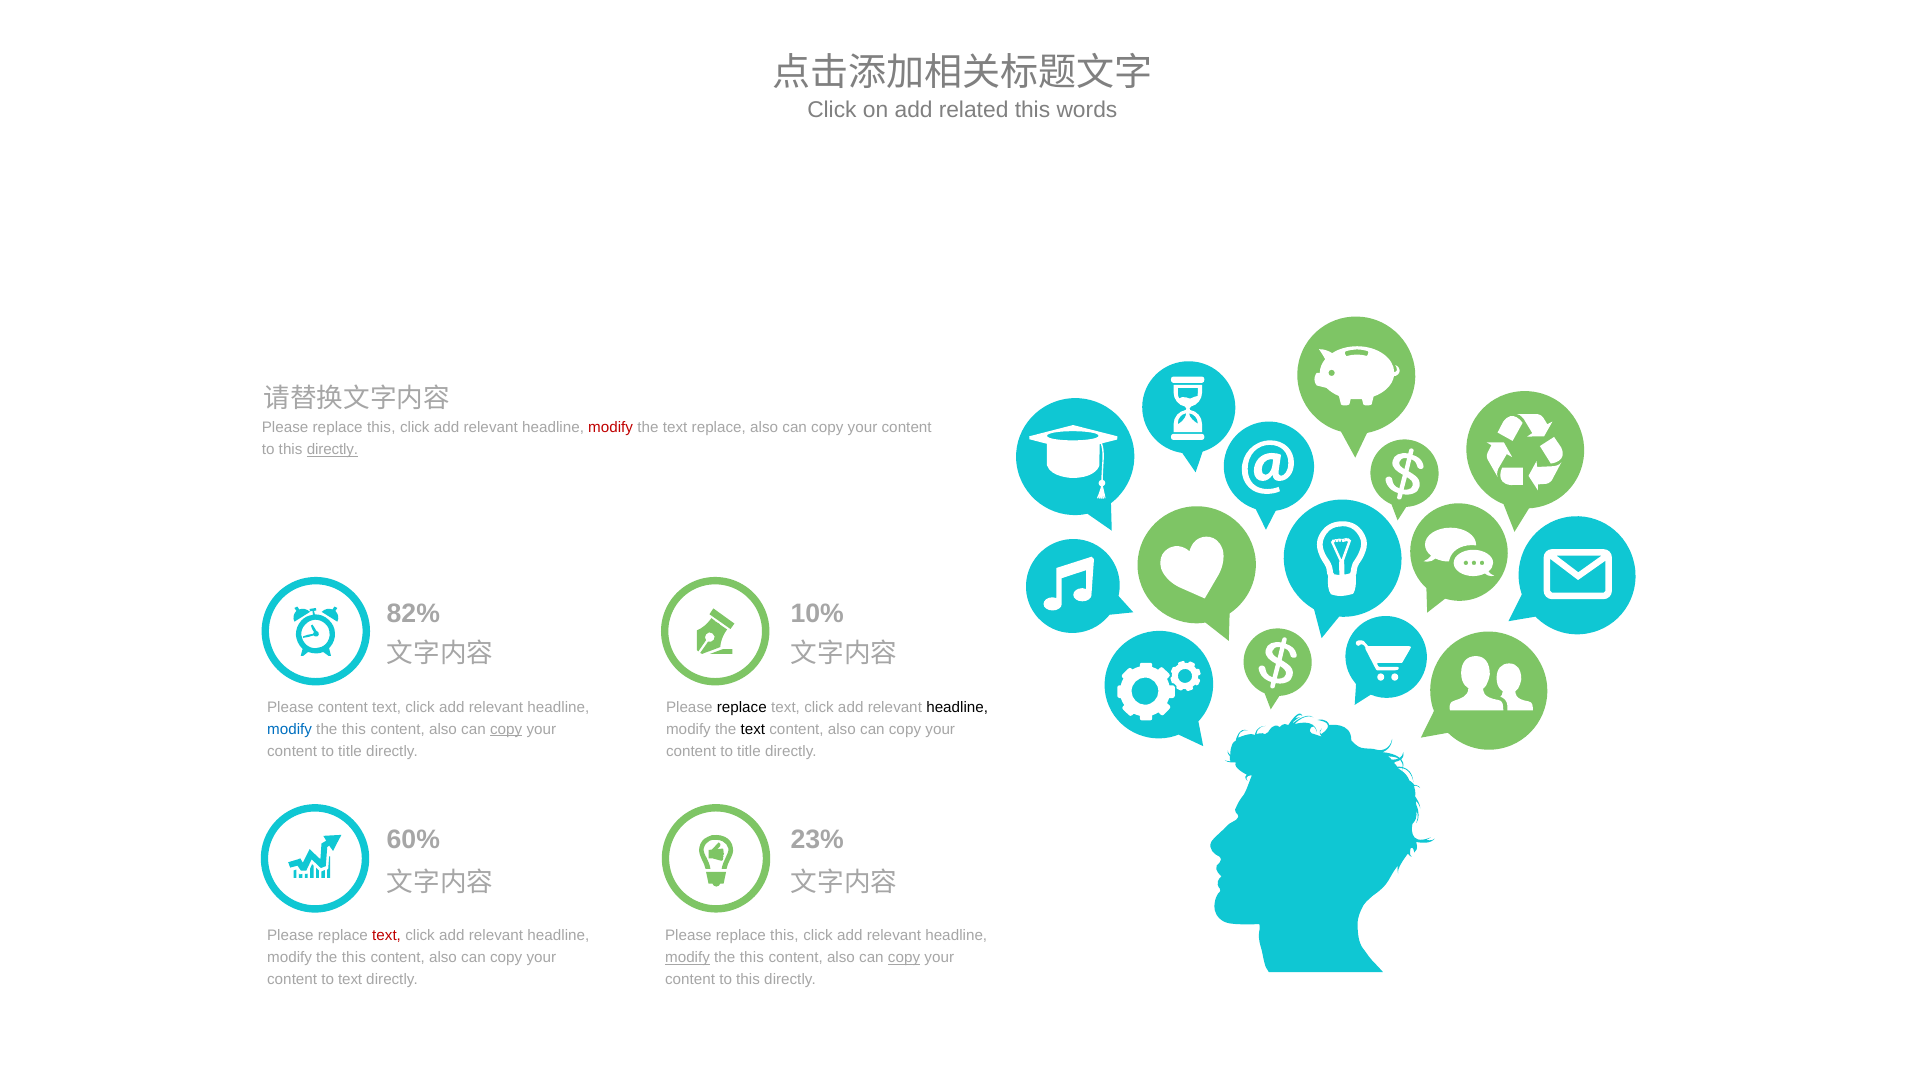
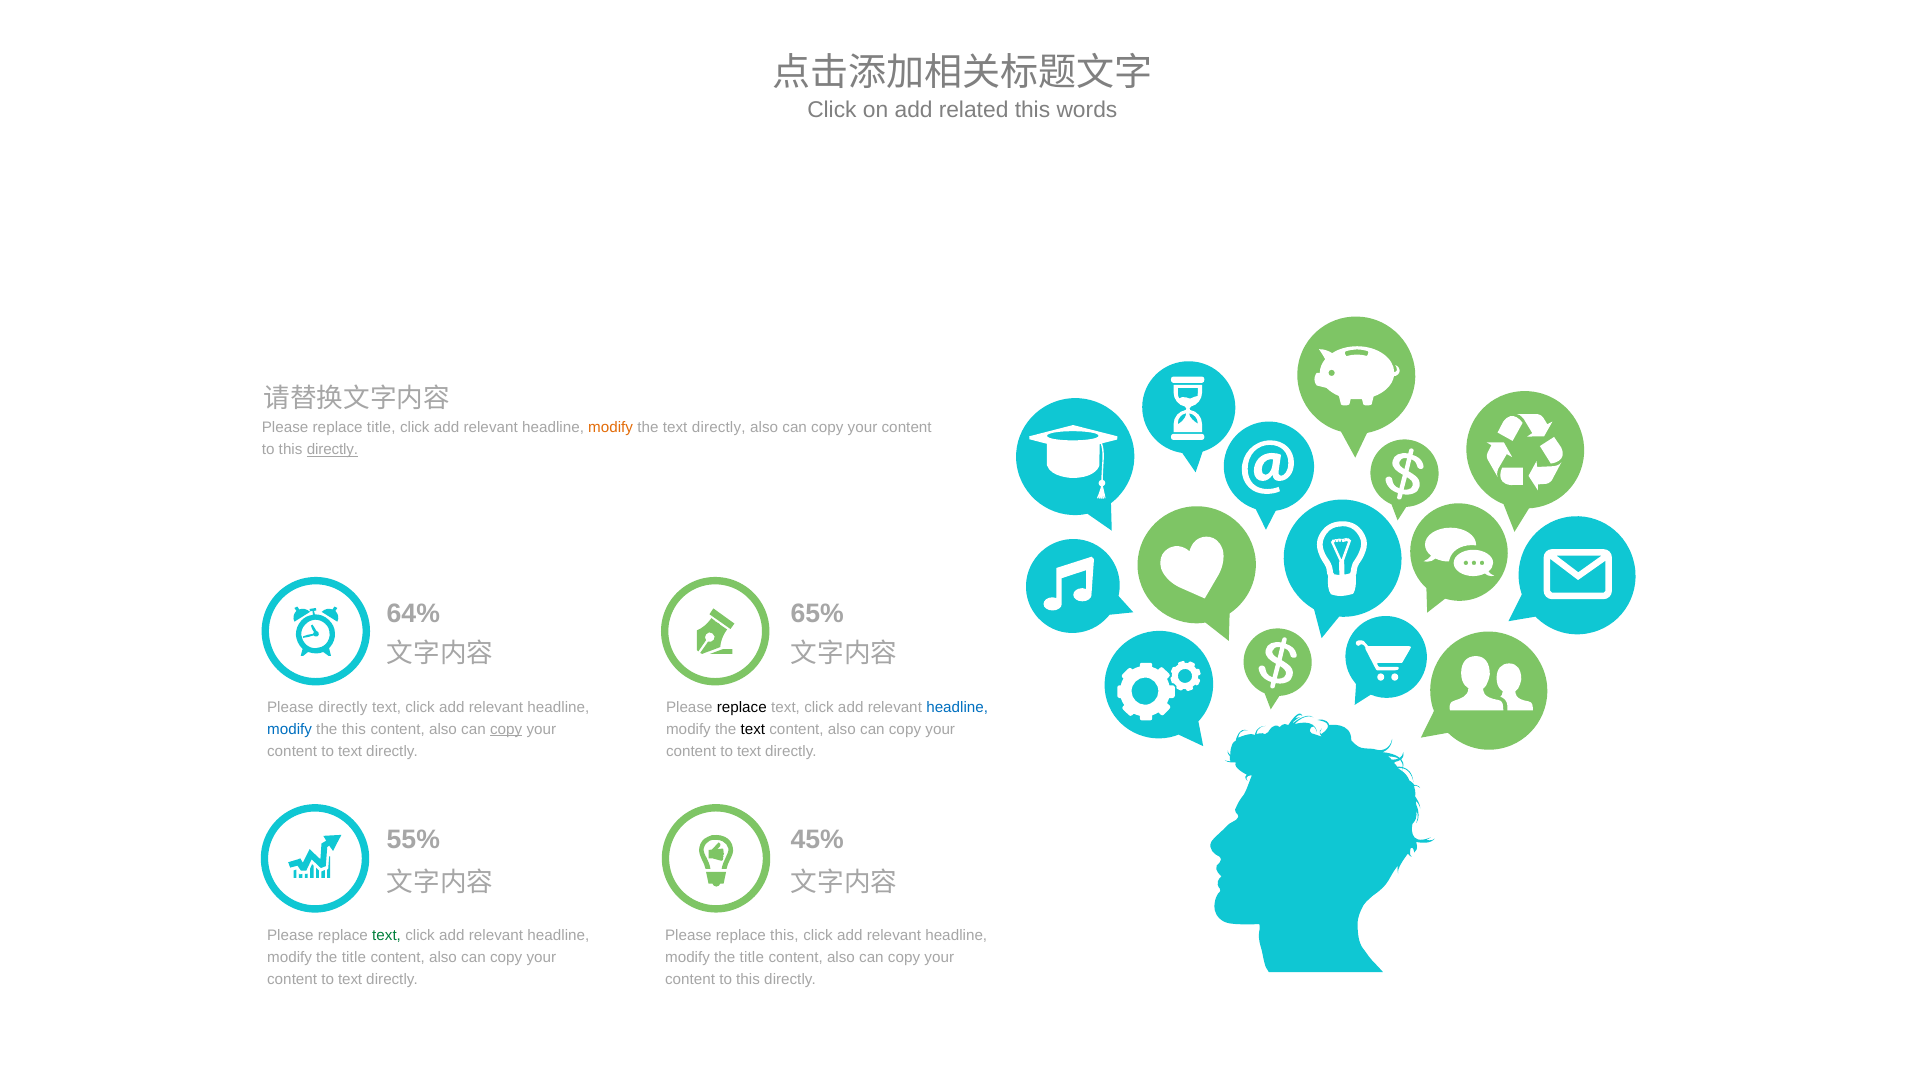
this: this -> title (381, 428)
modify colour: red -> orange (611, 428)
the text replace: replace -> directly (719, 428)
82%: 82% -> 64% (413, 614)
10%: 10% -> 65% (817, 614)
Please content: content -> directly (343, 707)
headline colour: black -> blue (957, 707)
title: title -> text (350, 751)
title: title -> text (749, 751)
60%: 60% -> 55% (413, 840)
23%: 23% -> 45% (817, 840)
text colour: red -> green (387, 935)
this: this -> title (354, 957)
modify underline: present -> none (688, 957)
this: this -> title (752, 957)
copy underline: present -> none (904, 957)
